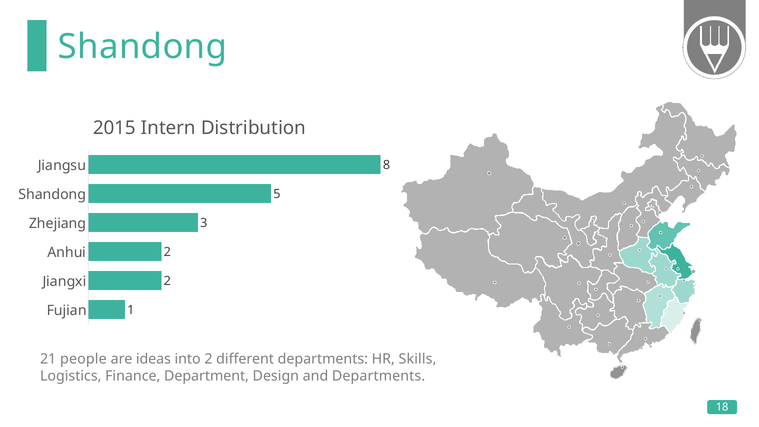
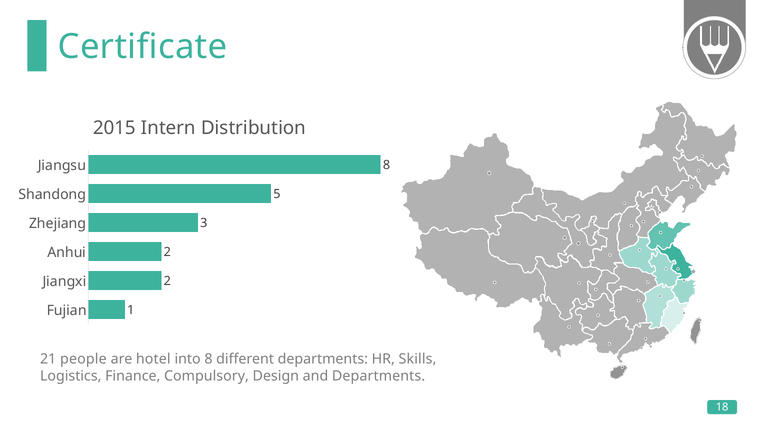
Shandong: Shandong -> Certificate (143, 47)
ideas: ideas -> hotel (153, 359)
into 2: 2 -> 8 (208, 359)
Department: Department -> Compulsory (206, 376)
